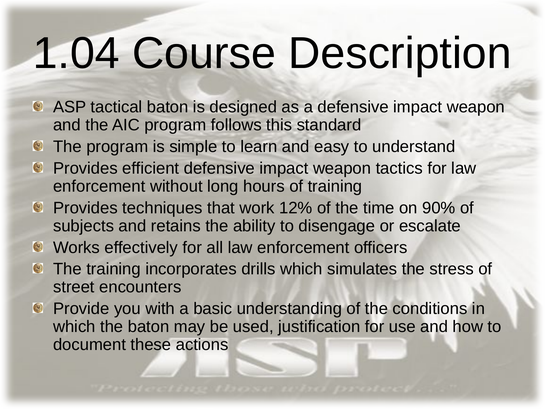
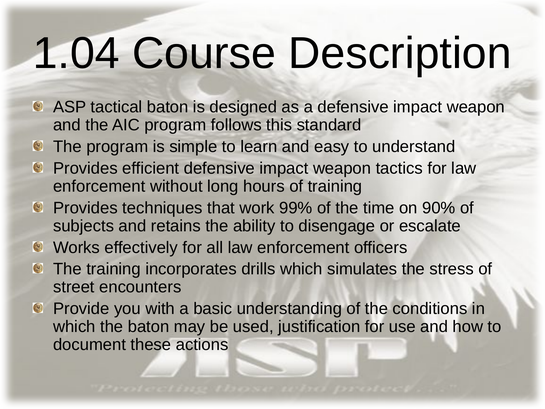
12%: 12% -> 99% (296, 208)
